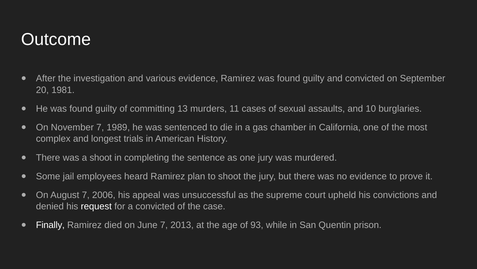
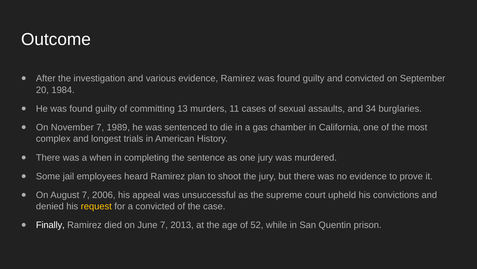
1981: 1981 -> 1984 (63, 90)
10: 10 -> 34 (371, 108)
a shoot: shoot -> when (101, 157)
request colour: white -> yellow (96, 206)
93: 93 -> 52 (257, 225)
